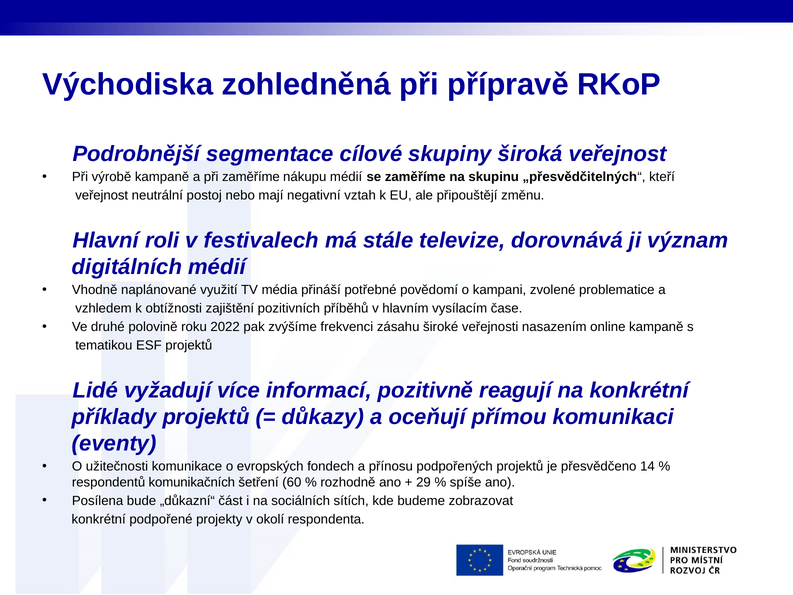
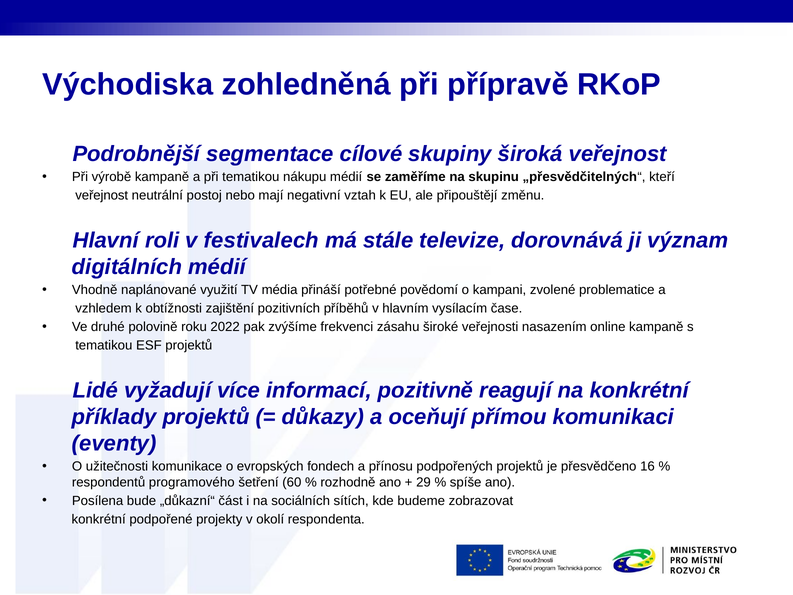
při zaměříme: zaměříme -> tematikou (251, 177)
14: 14 -> 16 (647, 466)
komunikačních: komunikačních -> programového (192, 482)
